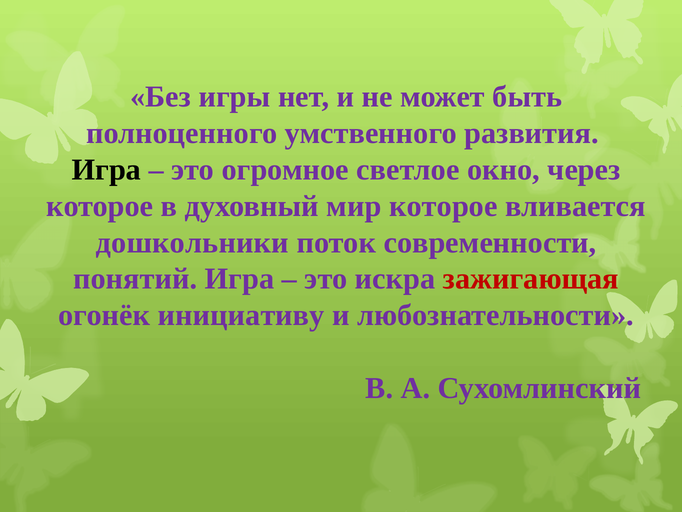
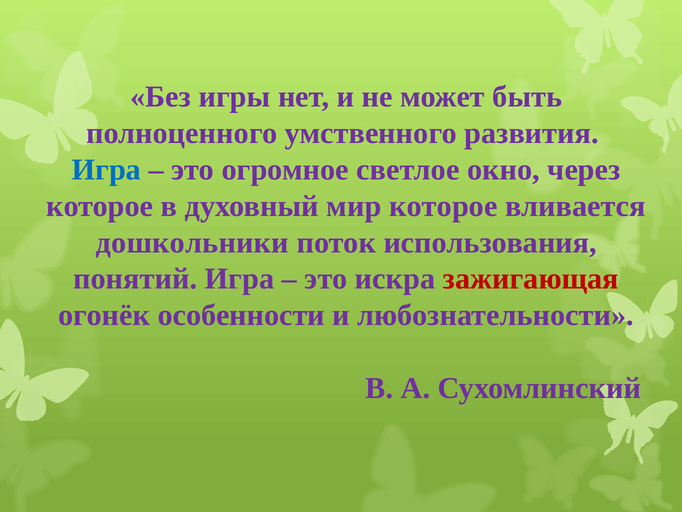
Игра colour: black -> blue (106, 170)
современности: современности -> использования (490, 242)
инициативу: инициативу -> особенности (241, 315)
